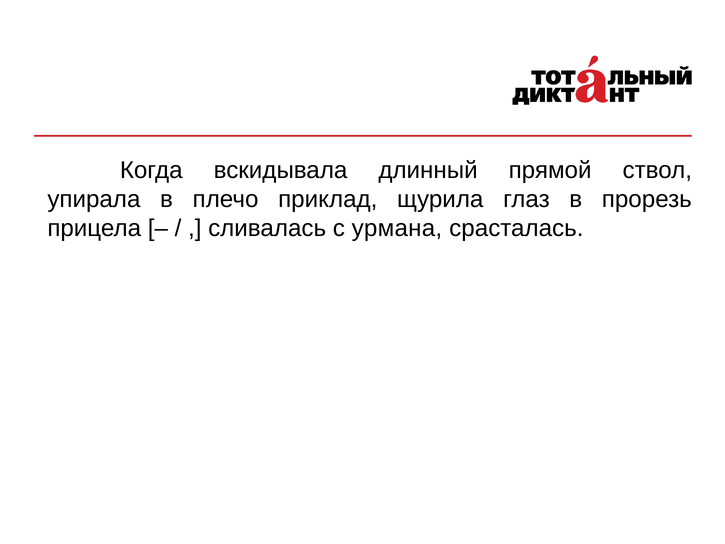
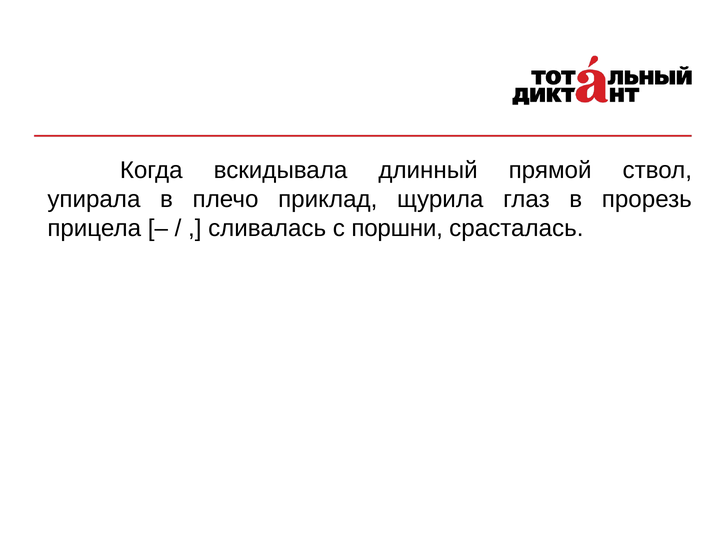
урмана: урмана -> поршни (397, 228)
